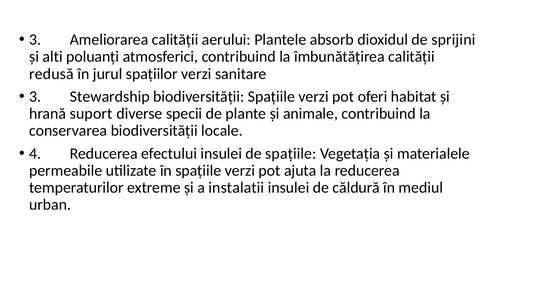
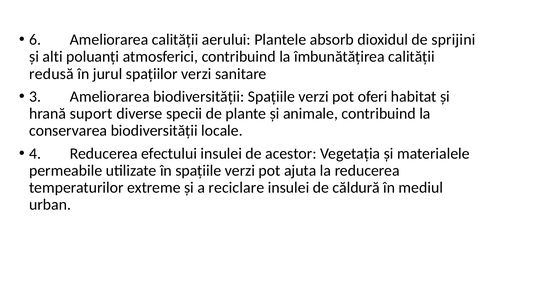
3: 3 -> 6 (35, 40)
3 Stewardship: Stewardship -> Ameliorarea (110, 97)
de spațiile: spațiile -> acestor (291, 153)
instalatii: instalatii -> reciclare (236, 188)
